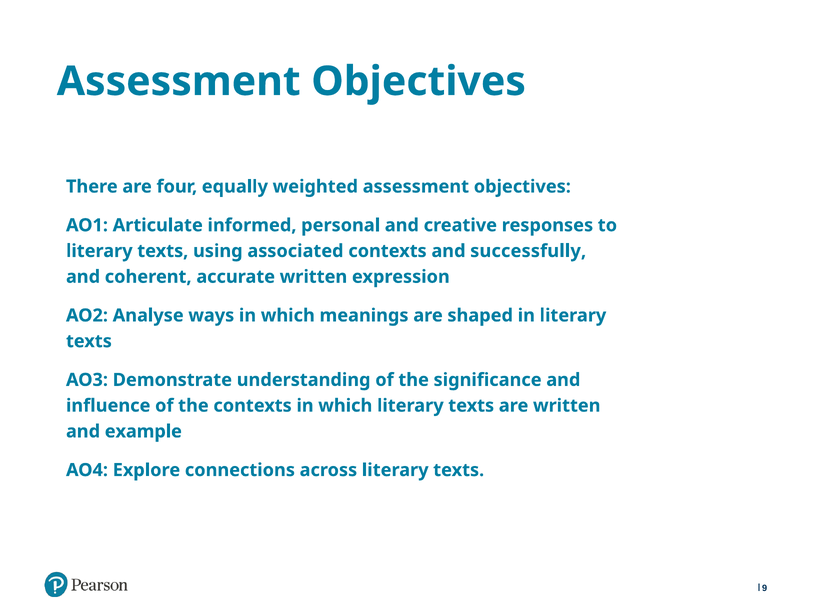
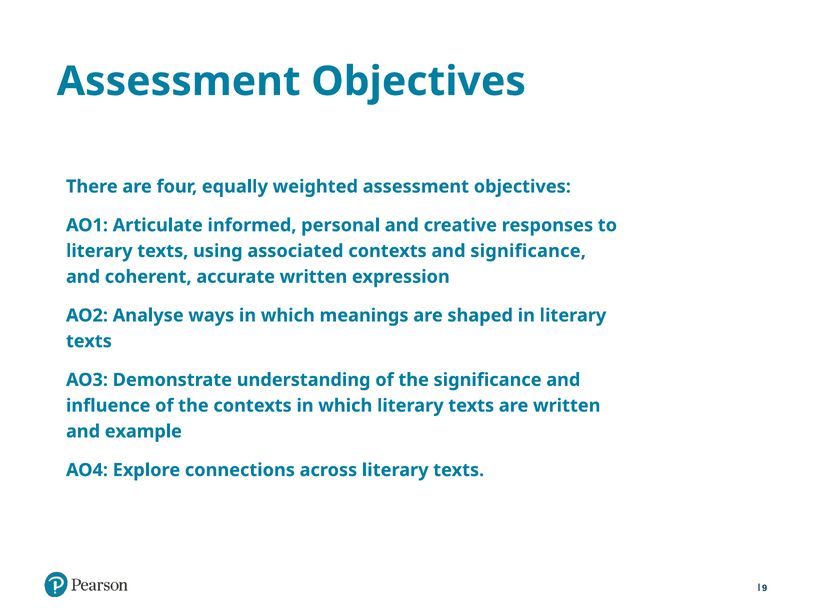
and successfully: successfully -> significance (528, 251)
